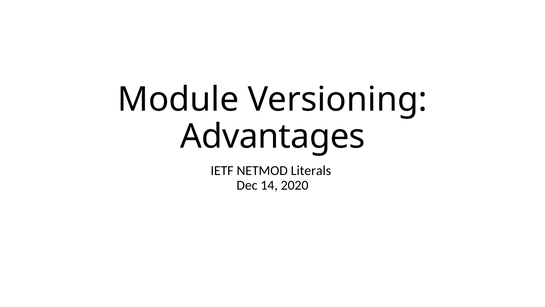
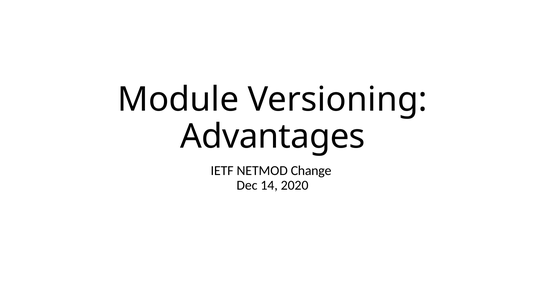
Literals: Literals -> Change (311, 170)
